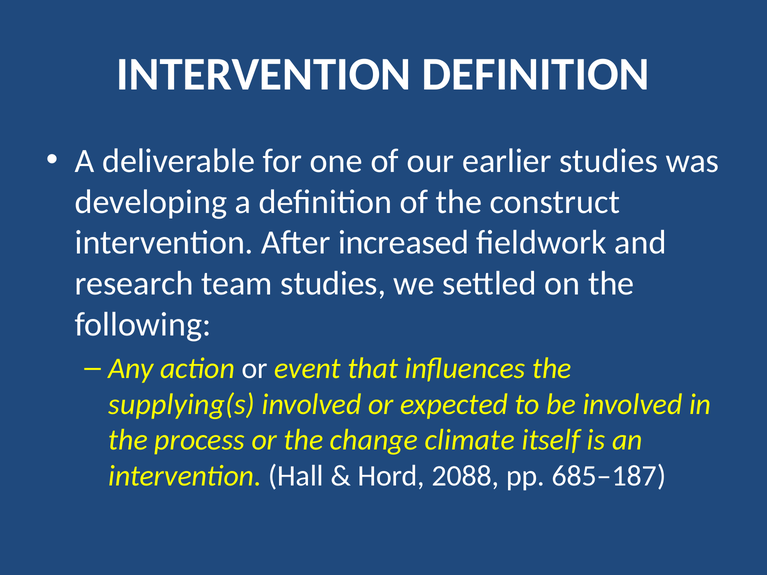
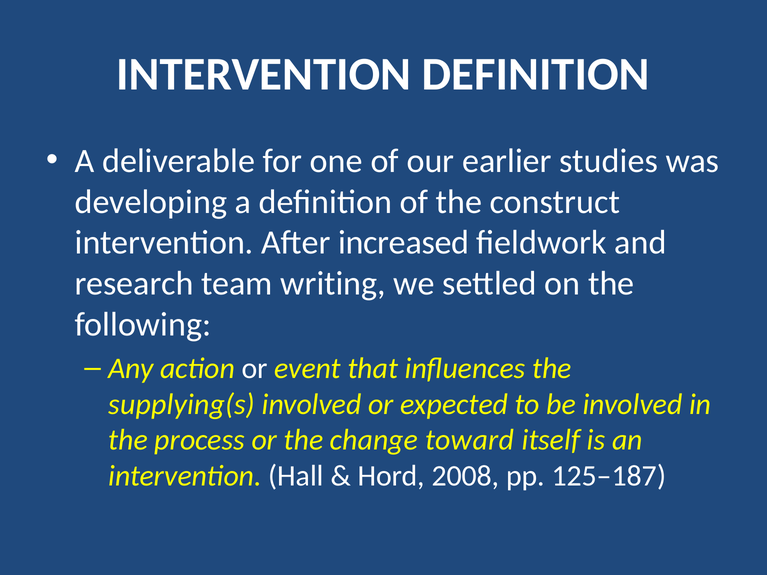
team studies: studies -> writing (333, 284)
climate: climate -> toward (470, 440)
2088: 2088 -> 2008 (465, 476)
685–187: 685–187 -> 125–187 (609, 476)
